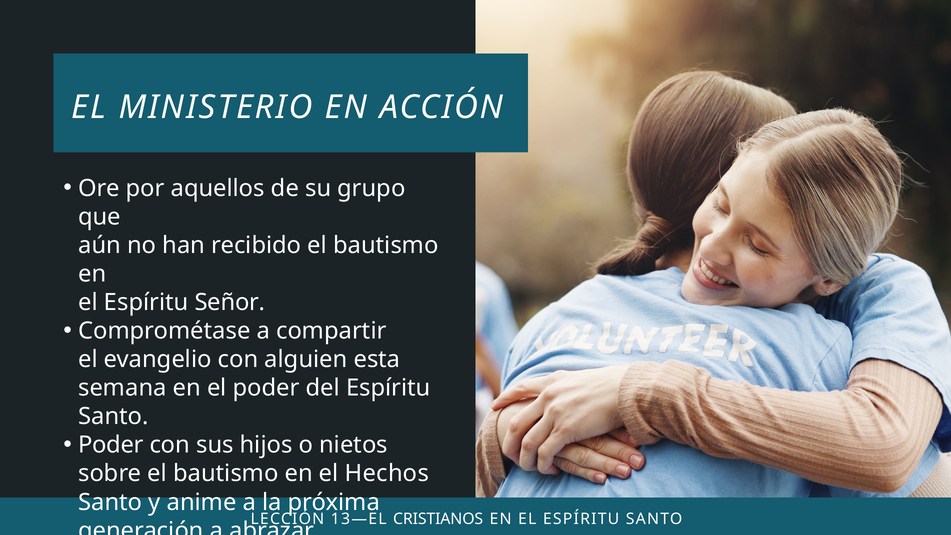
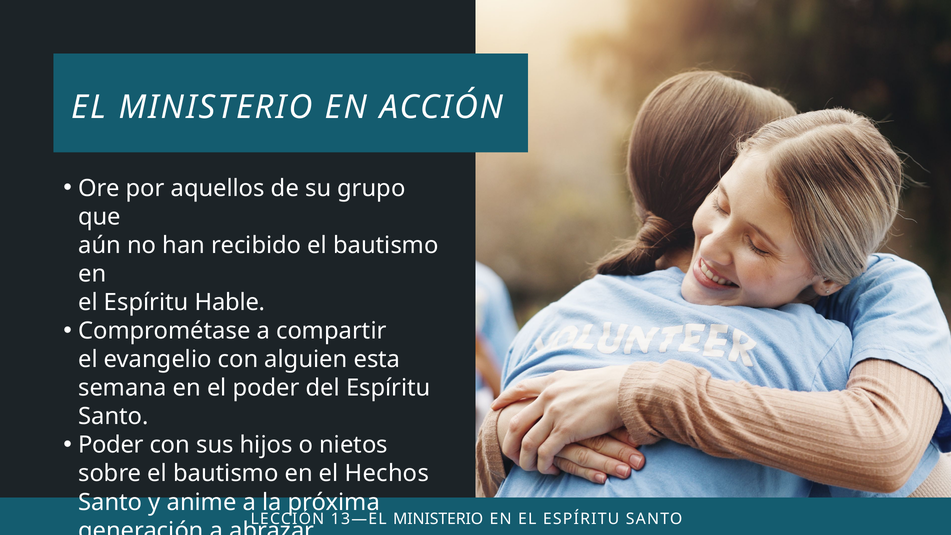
Señor: Señor -> Hable (230, 302)
CRISTIANOS: CRISTIANOS -> MINISTERIO (438, 519)
